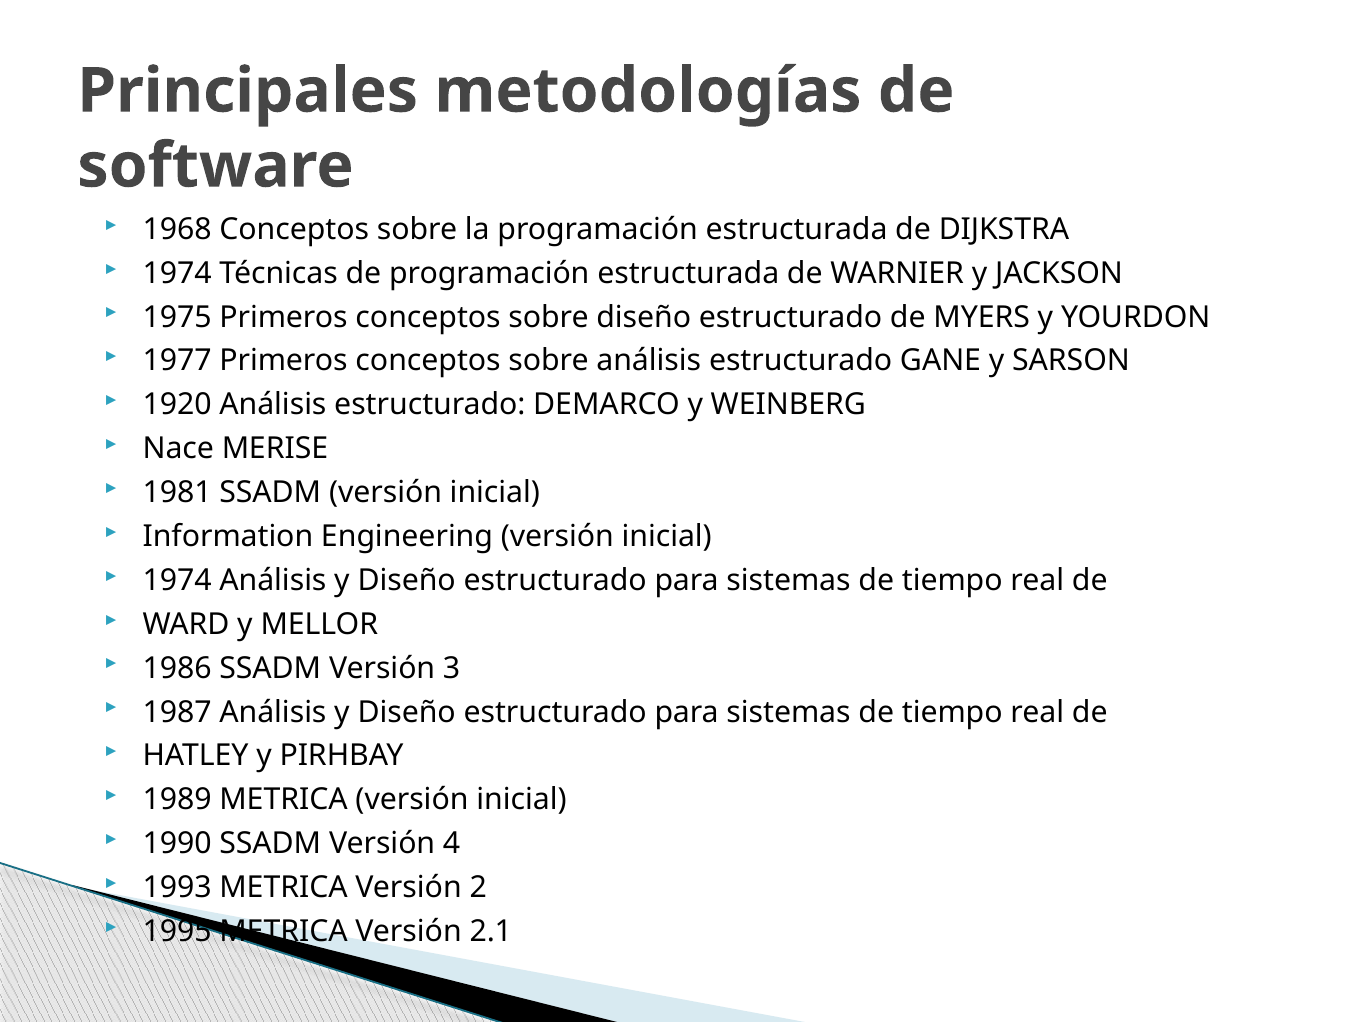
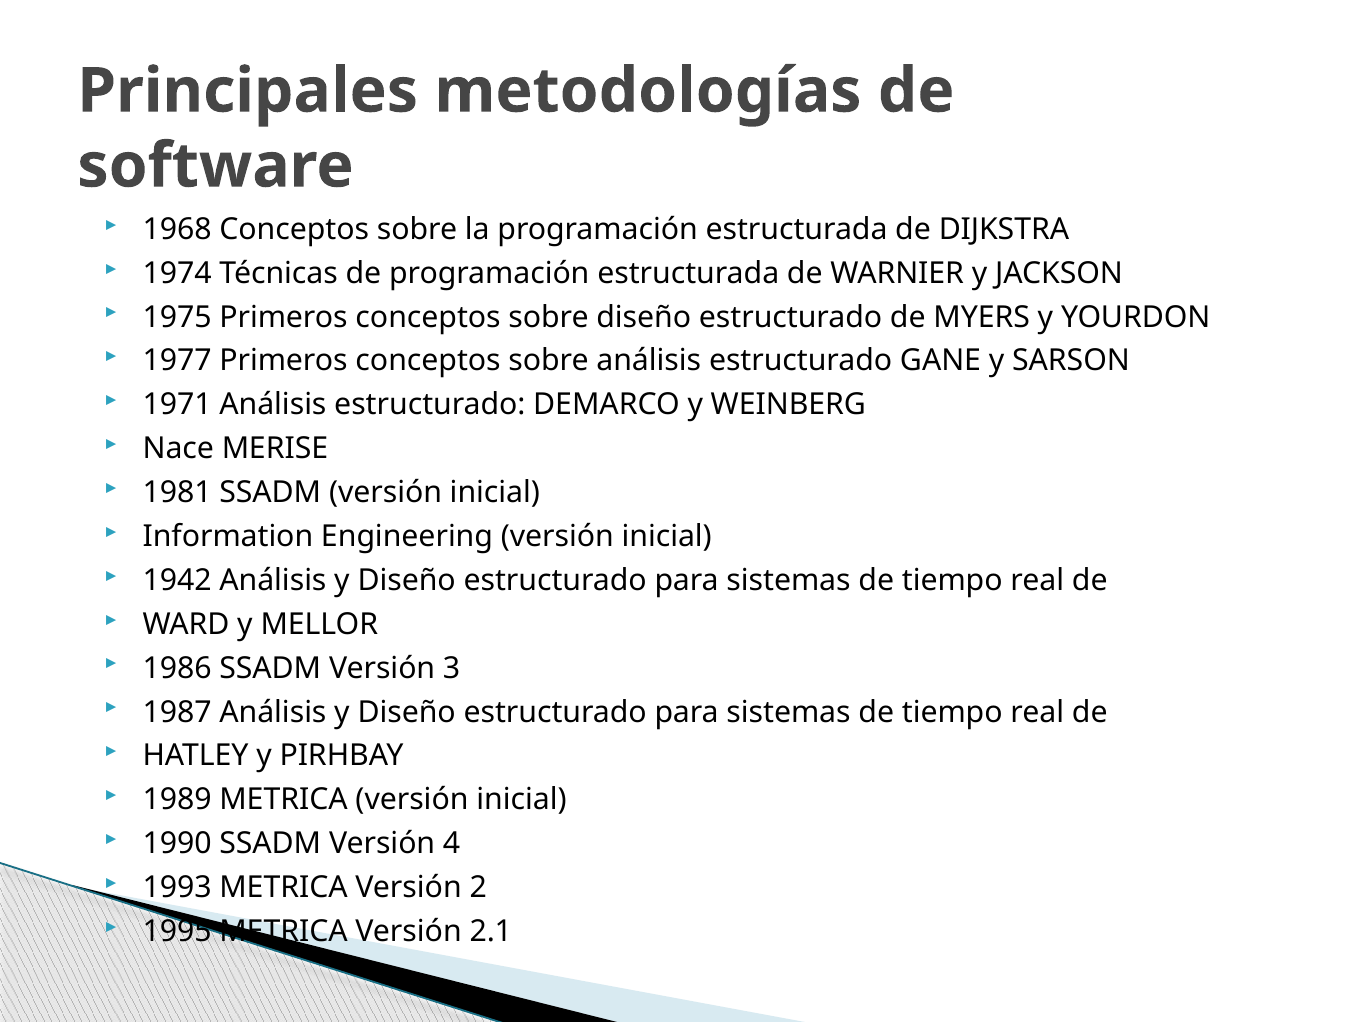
1920: 1920 -> 1971 (177, 405)
1974: 1974 -> 1942 (177, 581)
